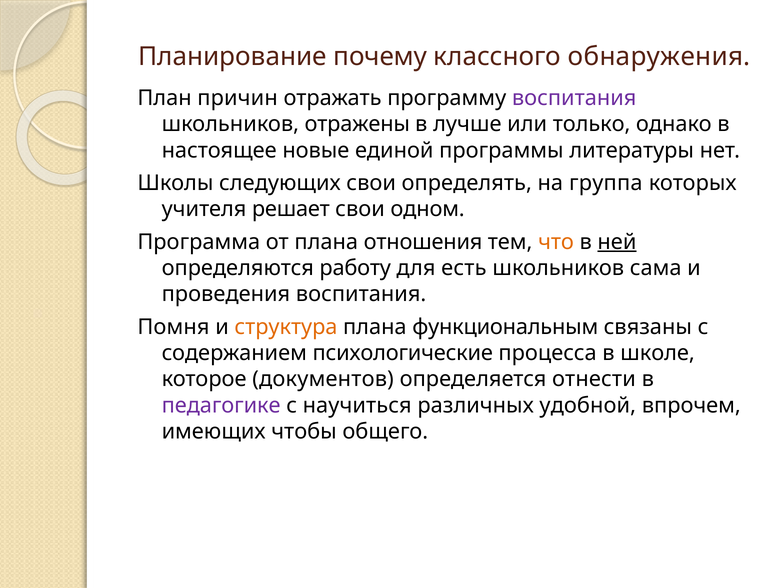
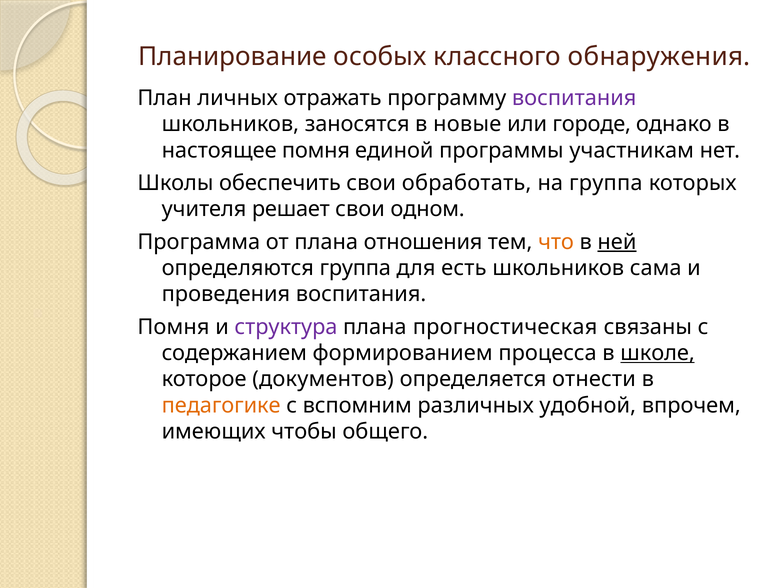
почему: почему -> особых (380, 56)
причин: причин -> личных (238, 98)
отражены: отражены -> заносятся (357, 124)
лучше: лучше -> новые (467, 124)
только: только -> городе (592, 124)
настоящее новые: новые -> помня (316, 150)
литературы: литературы -> участникам (632, 150)
следующих: следующих -> обеспечить (280, 183)
определять: определять -> обработать (467, 183)
определяются работу: работу -> группа (355, 268)
структура colour: orange -> purple (286, 327)
функциональным: функциональным -> прогностическая (505, 327)
психологические: психологические -> формированием (403, 353)
школе underline: none -> present (658, 353)
педагогике colour: purple -> orange (221, 405)
научиться: научиться -> вспомним (357, 405)
